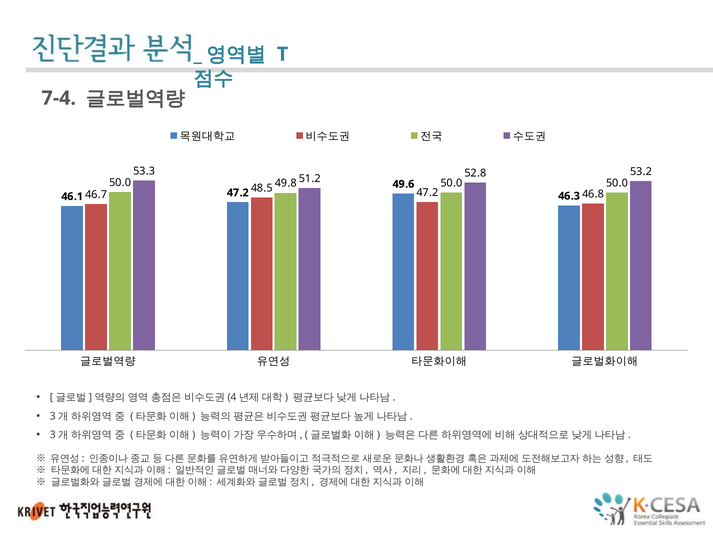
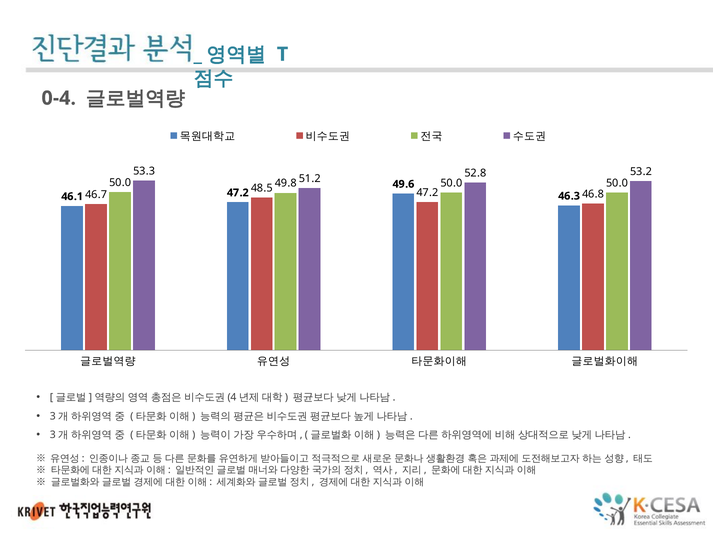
7-4: 7-4 -> 0-4 (59, 98)
